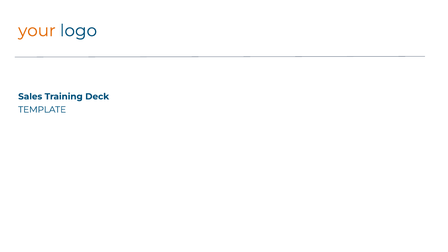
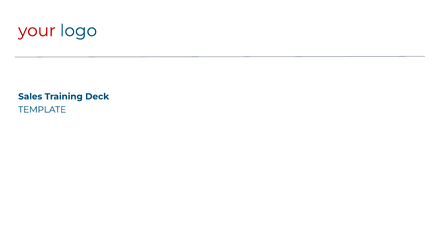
your colour: orange -> red (37, 31)
